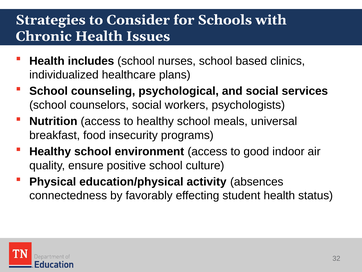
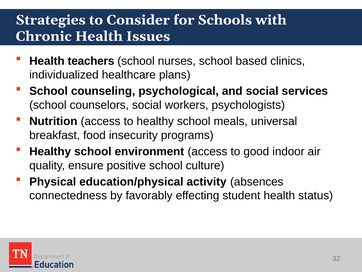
includes: includes -> teachers (91, 61)
